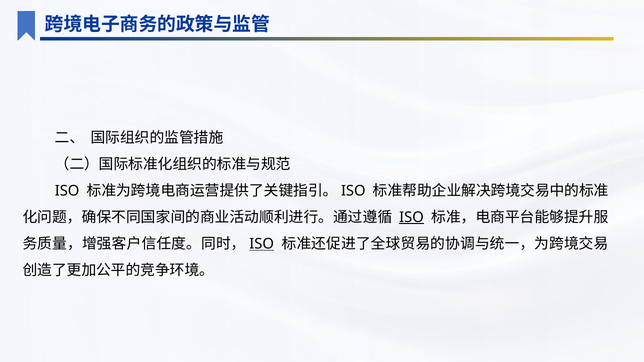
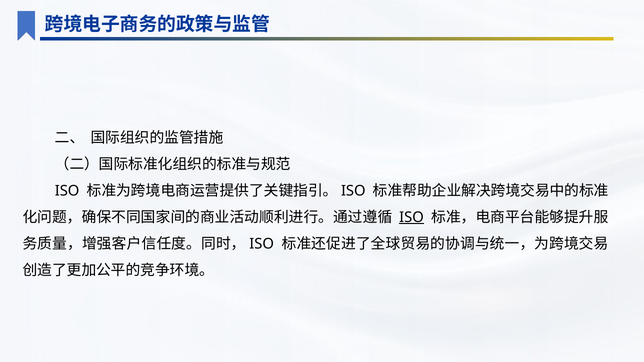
ISO underline: present -> none (262, 244)
